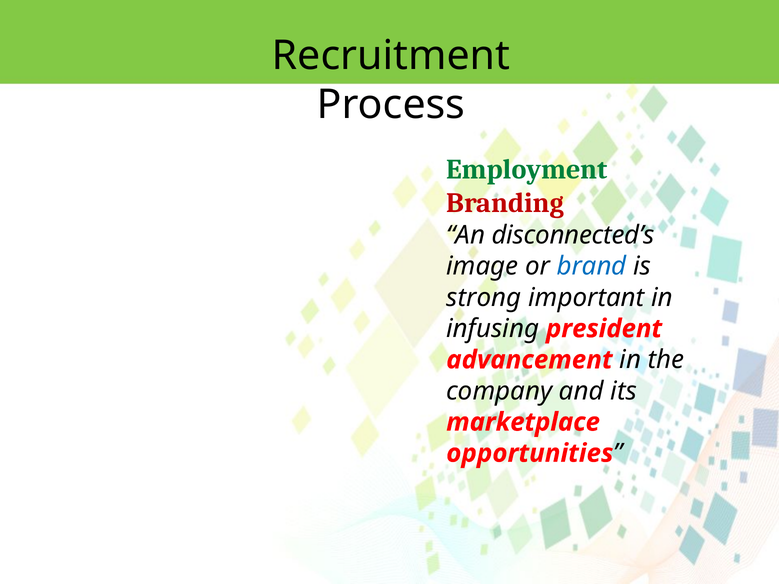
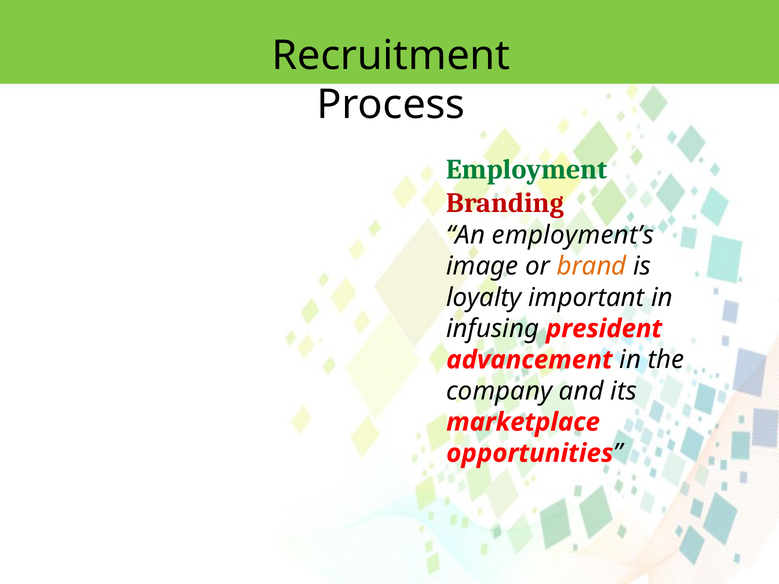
disconnected’s: disconnected’s -> employment’s (573, 235)
brand colour: blue -> orange (592, 267)
strong: strong -> loyalty (484, 298)
